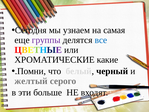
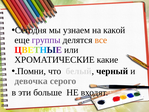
самая: самая -> какой (114, 30)
все colour: blue -> orange (101, 40)
желтый: желтый -> девочка (31, 81)
